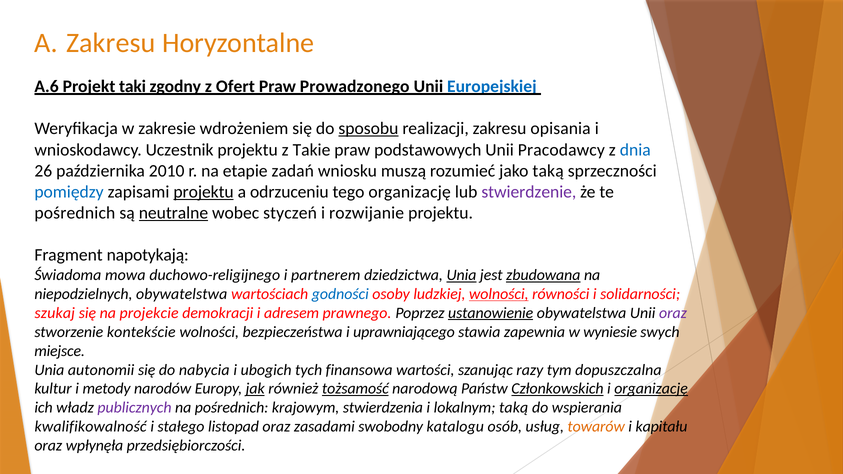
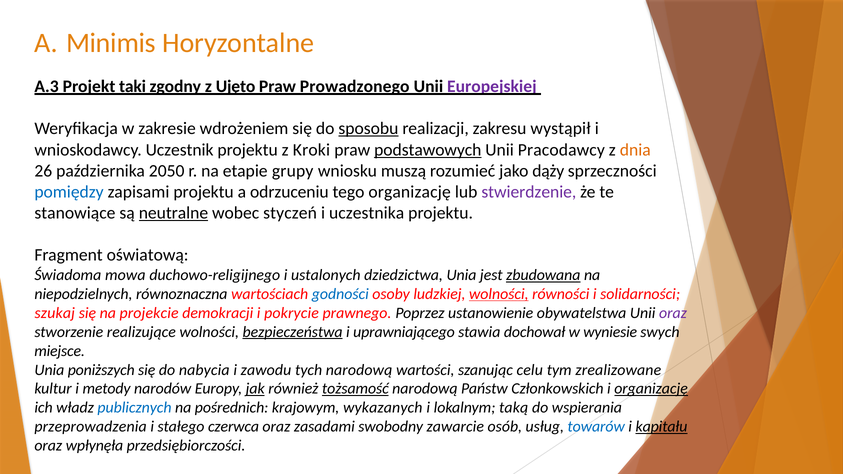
A Zakresu: Zakresu -> Minimis (111, 43)
A.6: A.6 -> A.3 (47, 87)
Ofert: Ofert -> Ujęto (236, 87)
Europejskiej colour: blue -> purple (492, 87)
opisania: opisania -> wystąpił (561, 129)
Takie: Takie -> Kroki (311, 150)
podstawowych underline: none -> present (428, 150)
dnia colour: blue -> orange (635, 150)
2010: 2010 -> 2050 (167, 171)
zadań: zadań -> grupy (293, 171)
jako taką: taką -> dąży (548, 171)
projektu underline: present -> none (204, 192)
pośrednich: pośrednich -> stanowiące (75, 213)
rozwijanie: rozwijanie -> uczestnika (367, 213)
napotykają: napotykają -> oświatową (148, 255)
partnerem: partnerem -> ustalonych (326, 275)
Unia underline: present -> none (461, 275)
niepodzielnych obywatelstwa: obywatelstwa -> równoznaczna (182, 294)
adresem: adresem -> pokrycie (291, 313)
ustanowienie underline: present -> none (491, 313)
kontekście: kontekście -> realizujące (141, 332)
bezpieczeństwa underline: none -> present (293, 332)
zapewnia: zapewnia -> dochował (535, 332)
autonomii: autonomii -> poniższych (101, 370)
ubogich: ubogich -> zawodu (266, 370)
tych finansowa: finansowa -> narodową (359, 370)
razy: razy -> celu (530, 370)
dopuszczalna: dopuszczalna -> zrealizowane (618, 370)
Członkowskich underline: present -> none (557, 389)
publicznych colour: purple -> blue (135, 408)
stwierdzenia: stwierdzenia -> wykazanych (383, 408)
kwalifikowalność: kwalifikowalność -> przeprowadzenia (91, 427)
listopad: listopad -> czerwca (234, 427)
katalogu: katalogu -> zawarcie (455, 427)
towarów colour: orange -> blue (596, 427)
kapitału underline: none -> present (662, 427)
